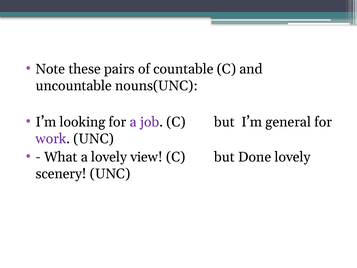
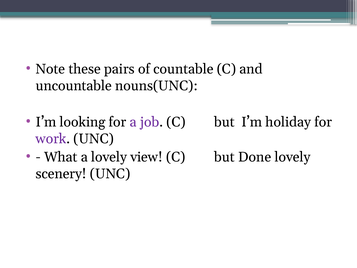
general: general -> holiday (288, 122)
